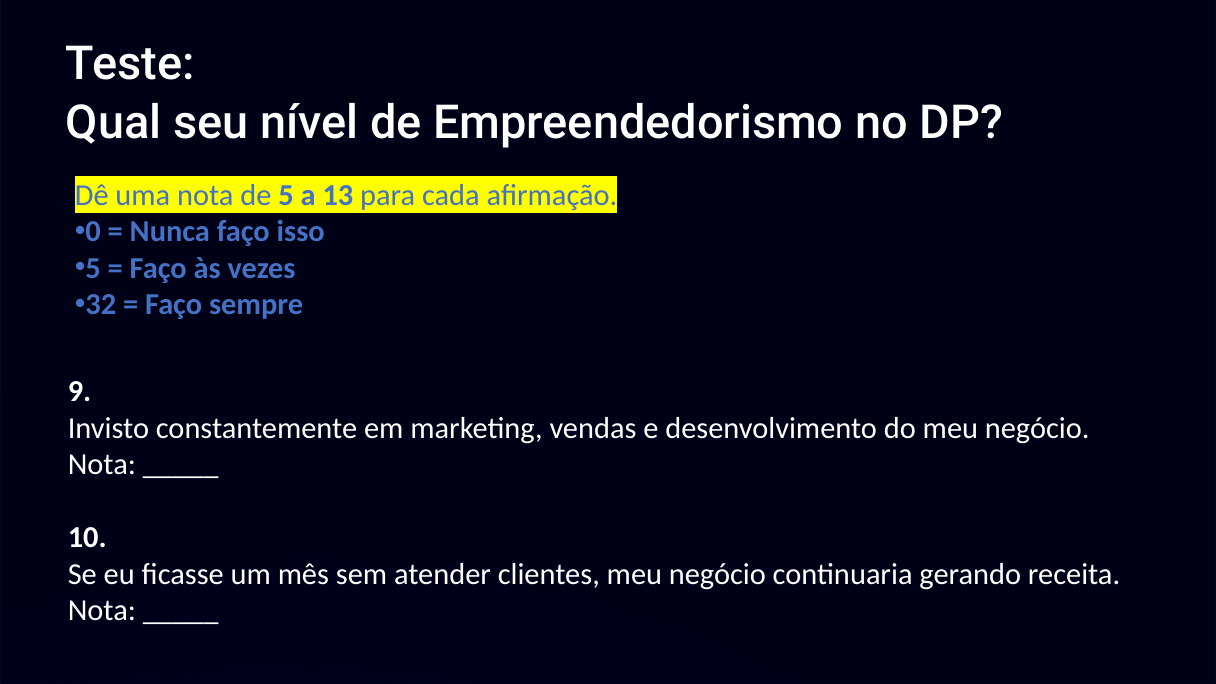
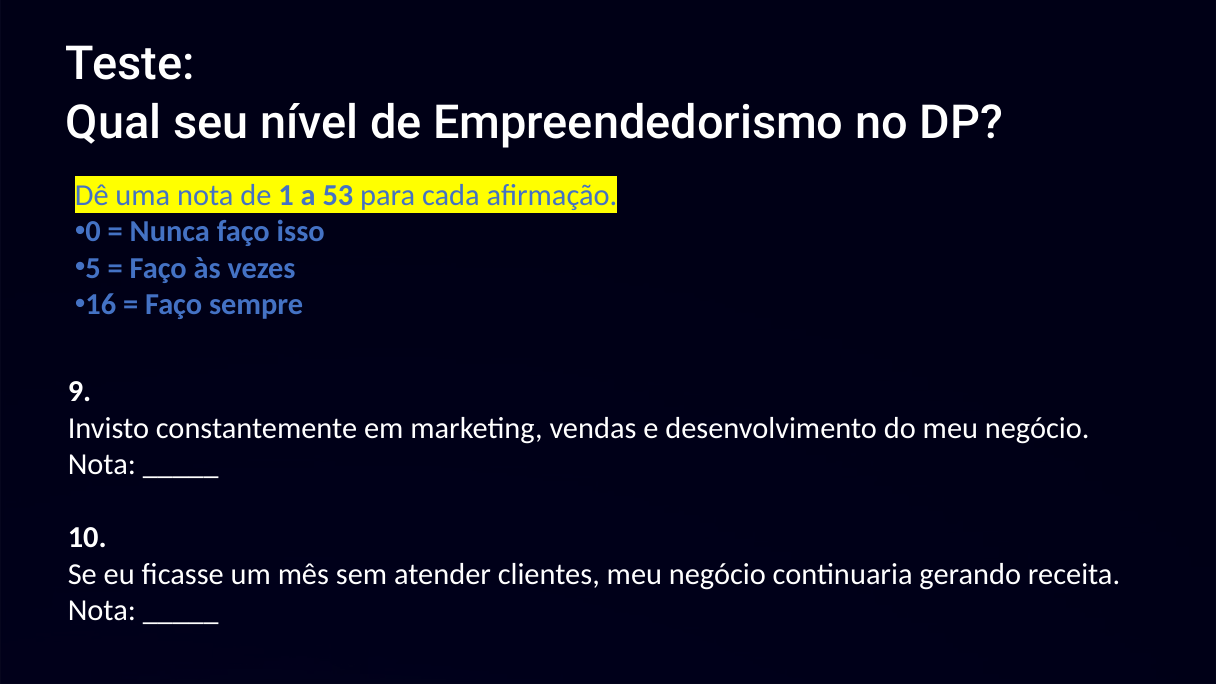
de 5: 5 -> 1 (286, 195)
13: 13 -> 53 (338, 195)
32: 32 -> 16 (101, 305)
